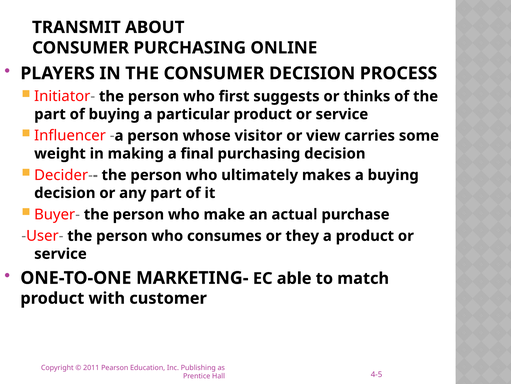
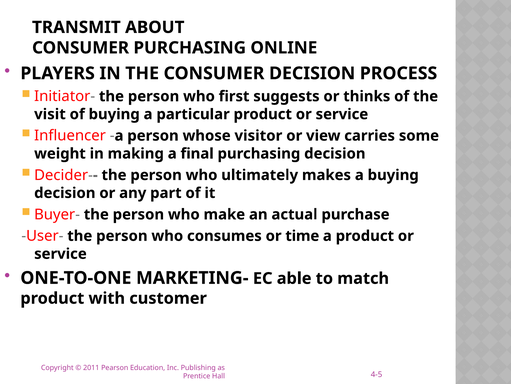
part: part -> visit (50, 114)
they: they -> time (302, 236)
